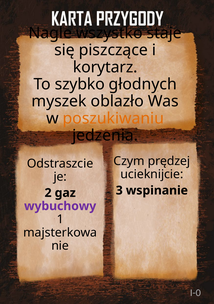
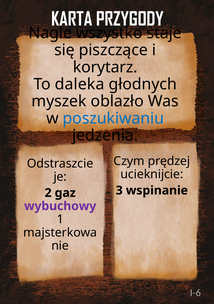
szybko: szybko -> daleka (80, 84)
poszukiwaniu colour: orange -> blue (113, 118)
I-0: I-0 -> I-6 (195, 293)
